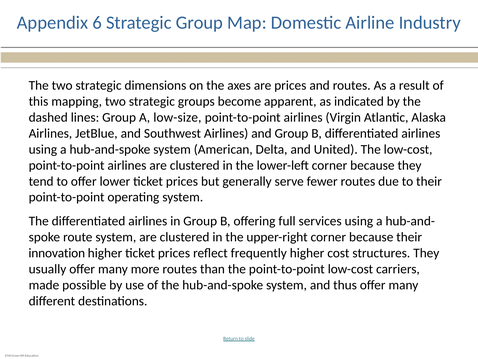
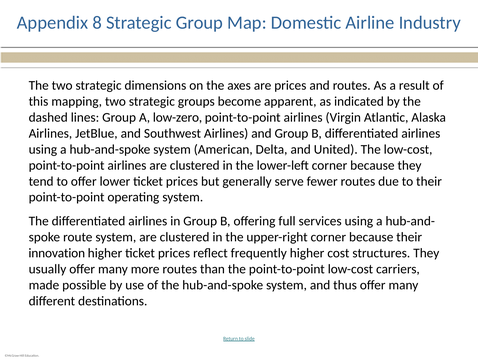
6: 6 -> 8 (97, 23)
low-size: low-size -> low-zero (178, 117)
